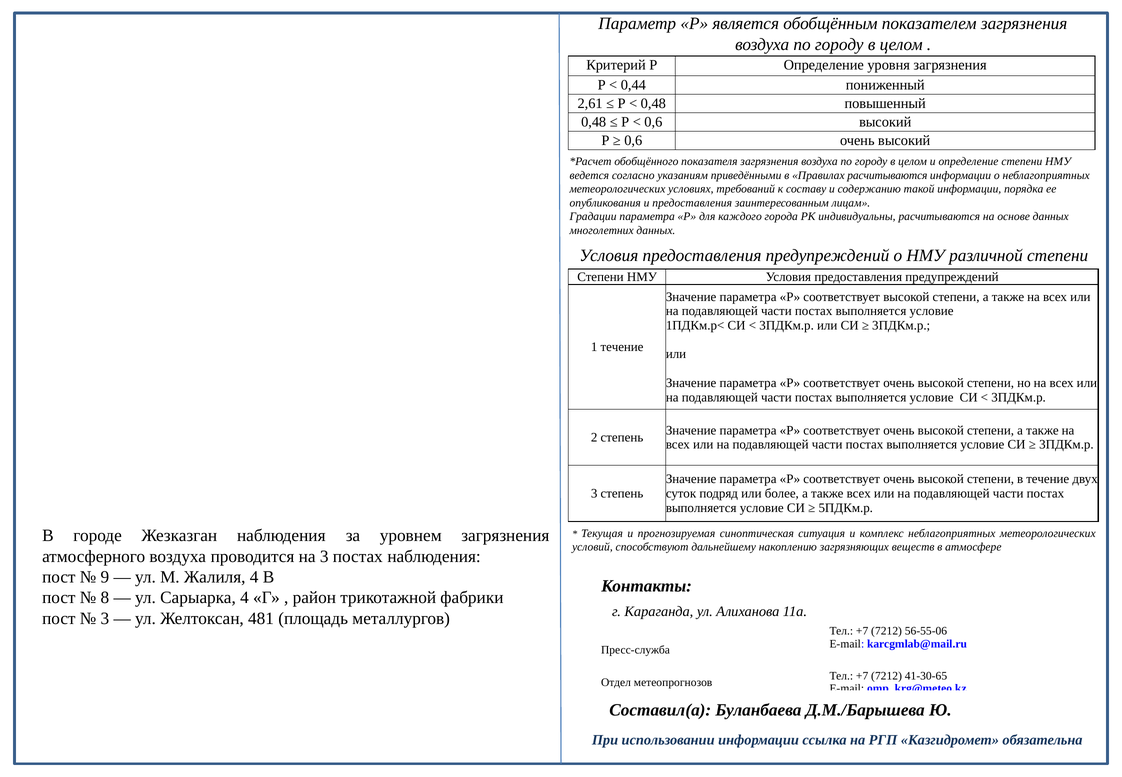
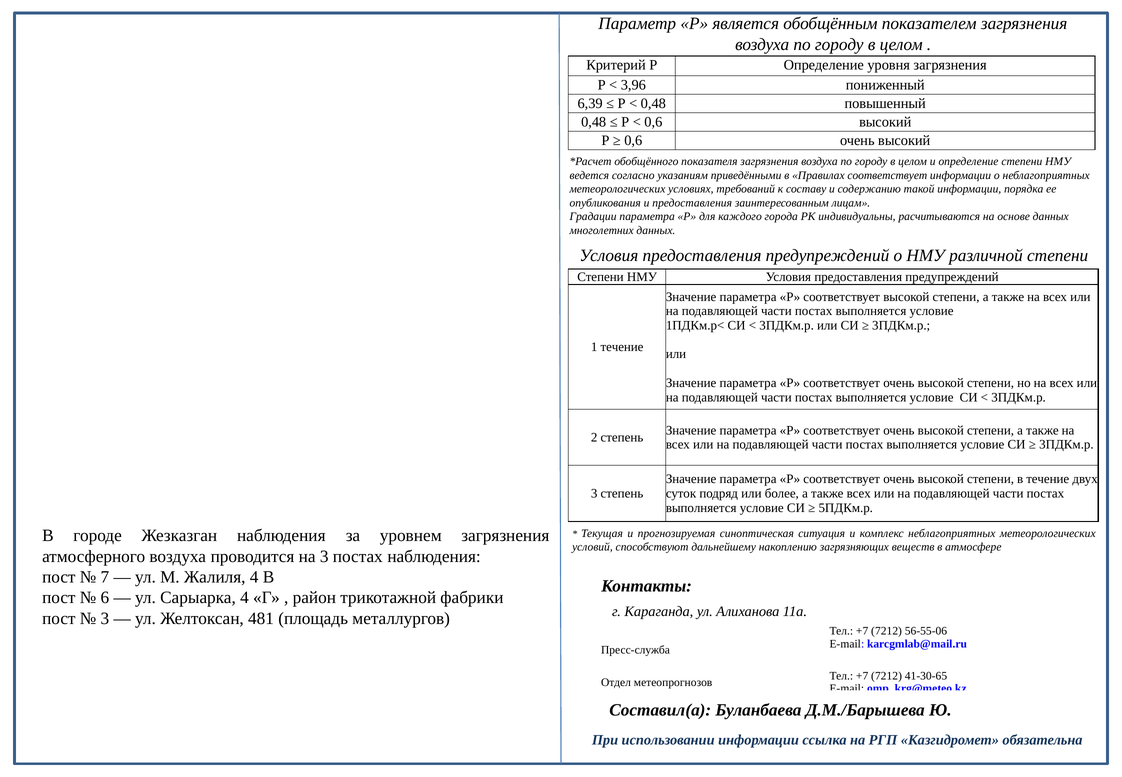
0,44: 0,44 -> 3,96 (633, 85)
2,61: 2,61 -> 6,39 (590, 103)
Правилах расчитываются: расчитываются -> соответствует (887, 175)
9: 9 -> 7 (105, 577)
8: 8 -> 6 (105, 598)
